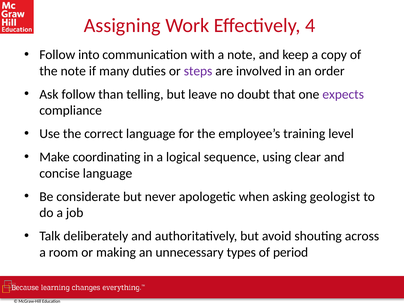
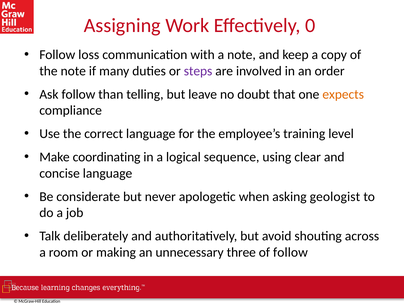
4: 4 -> 0 (310, 26)
into: into -> loss (89, 55)
expects colour: purple -> orange (343, 94)
types: types -> three (241, 252)
of period: period -> follow (290, 252)
